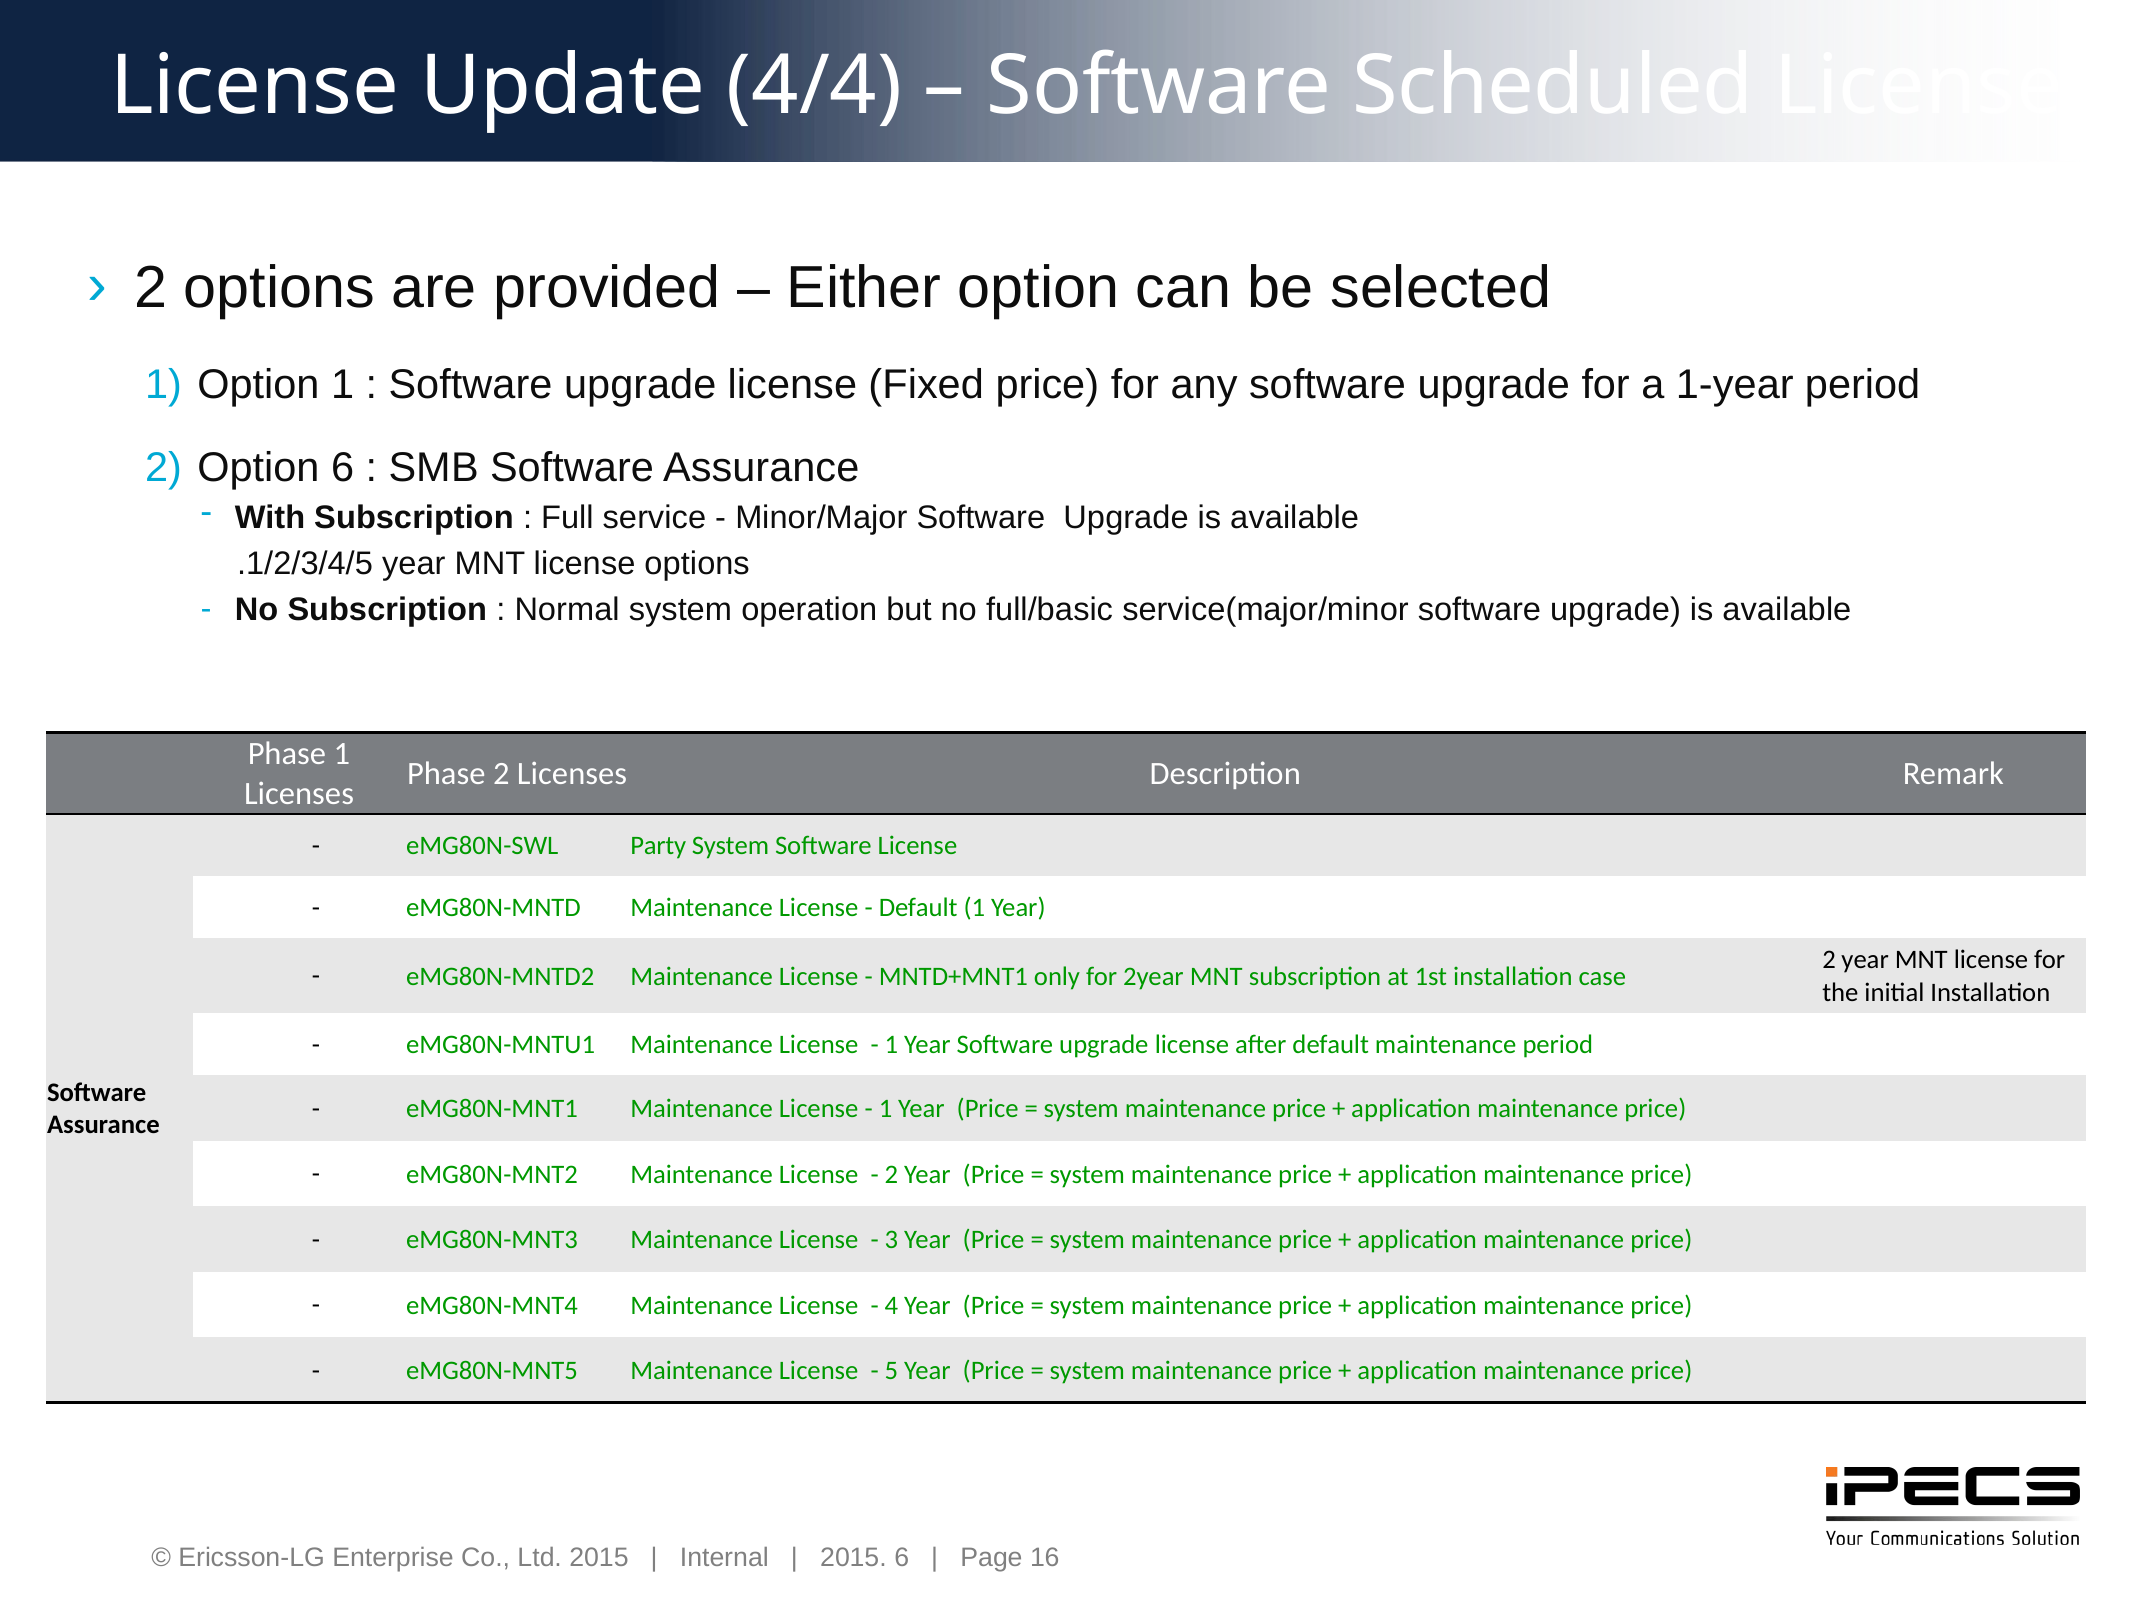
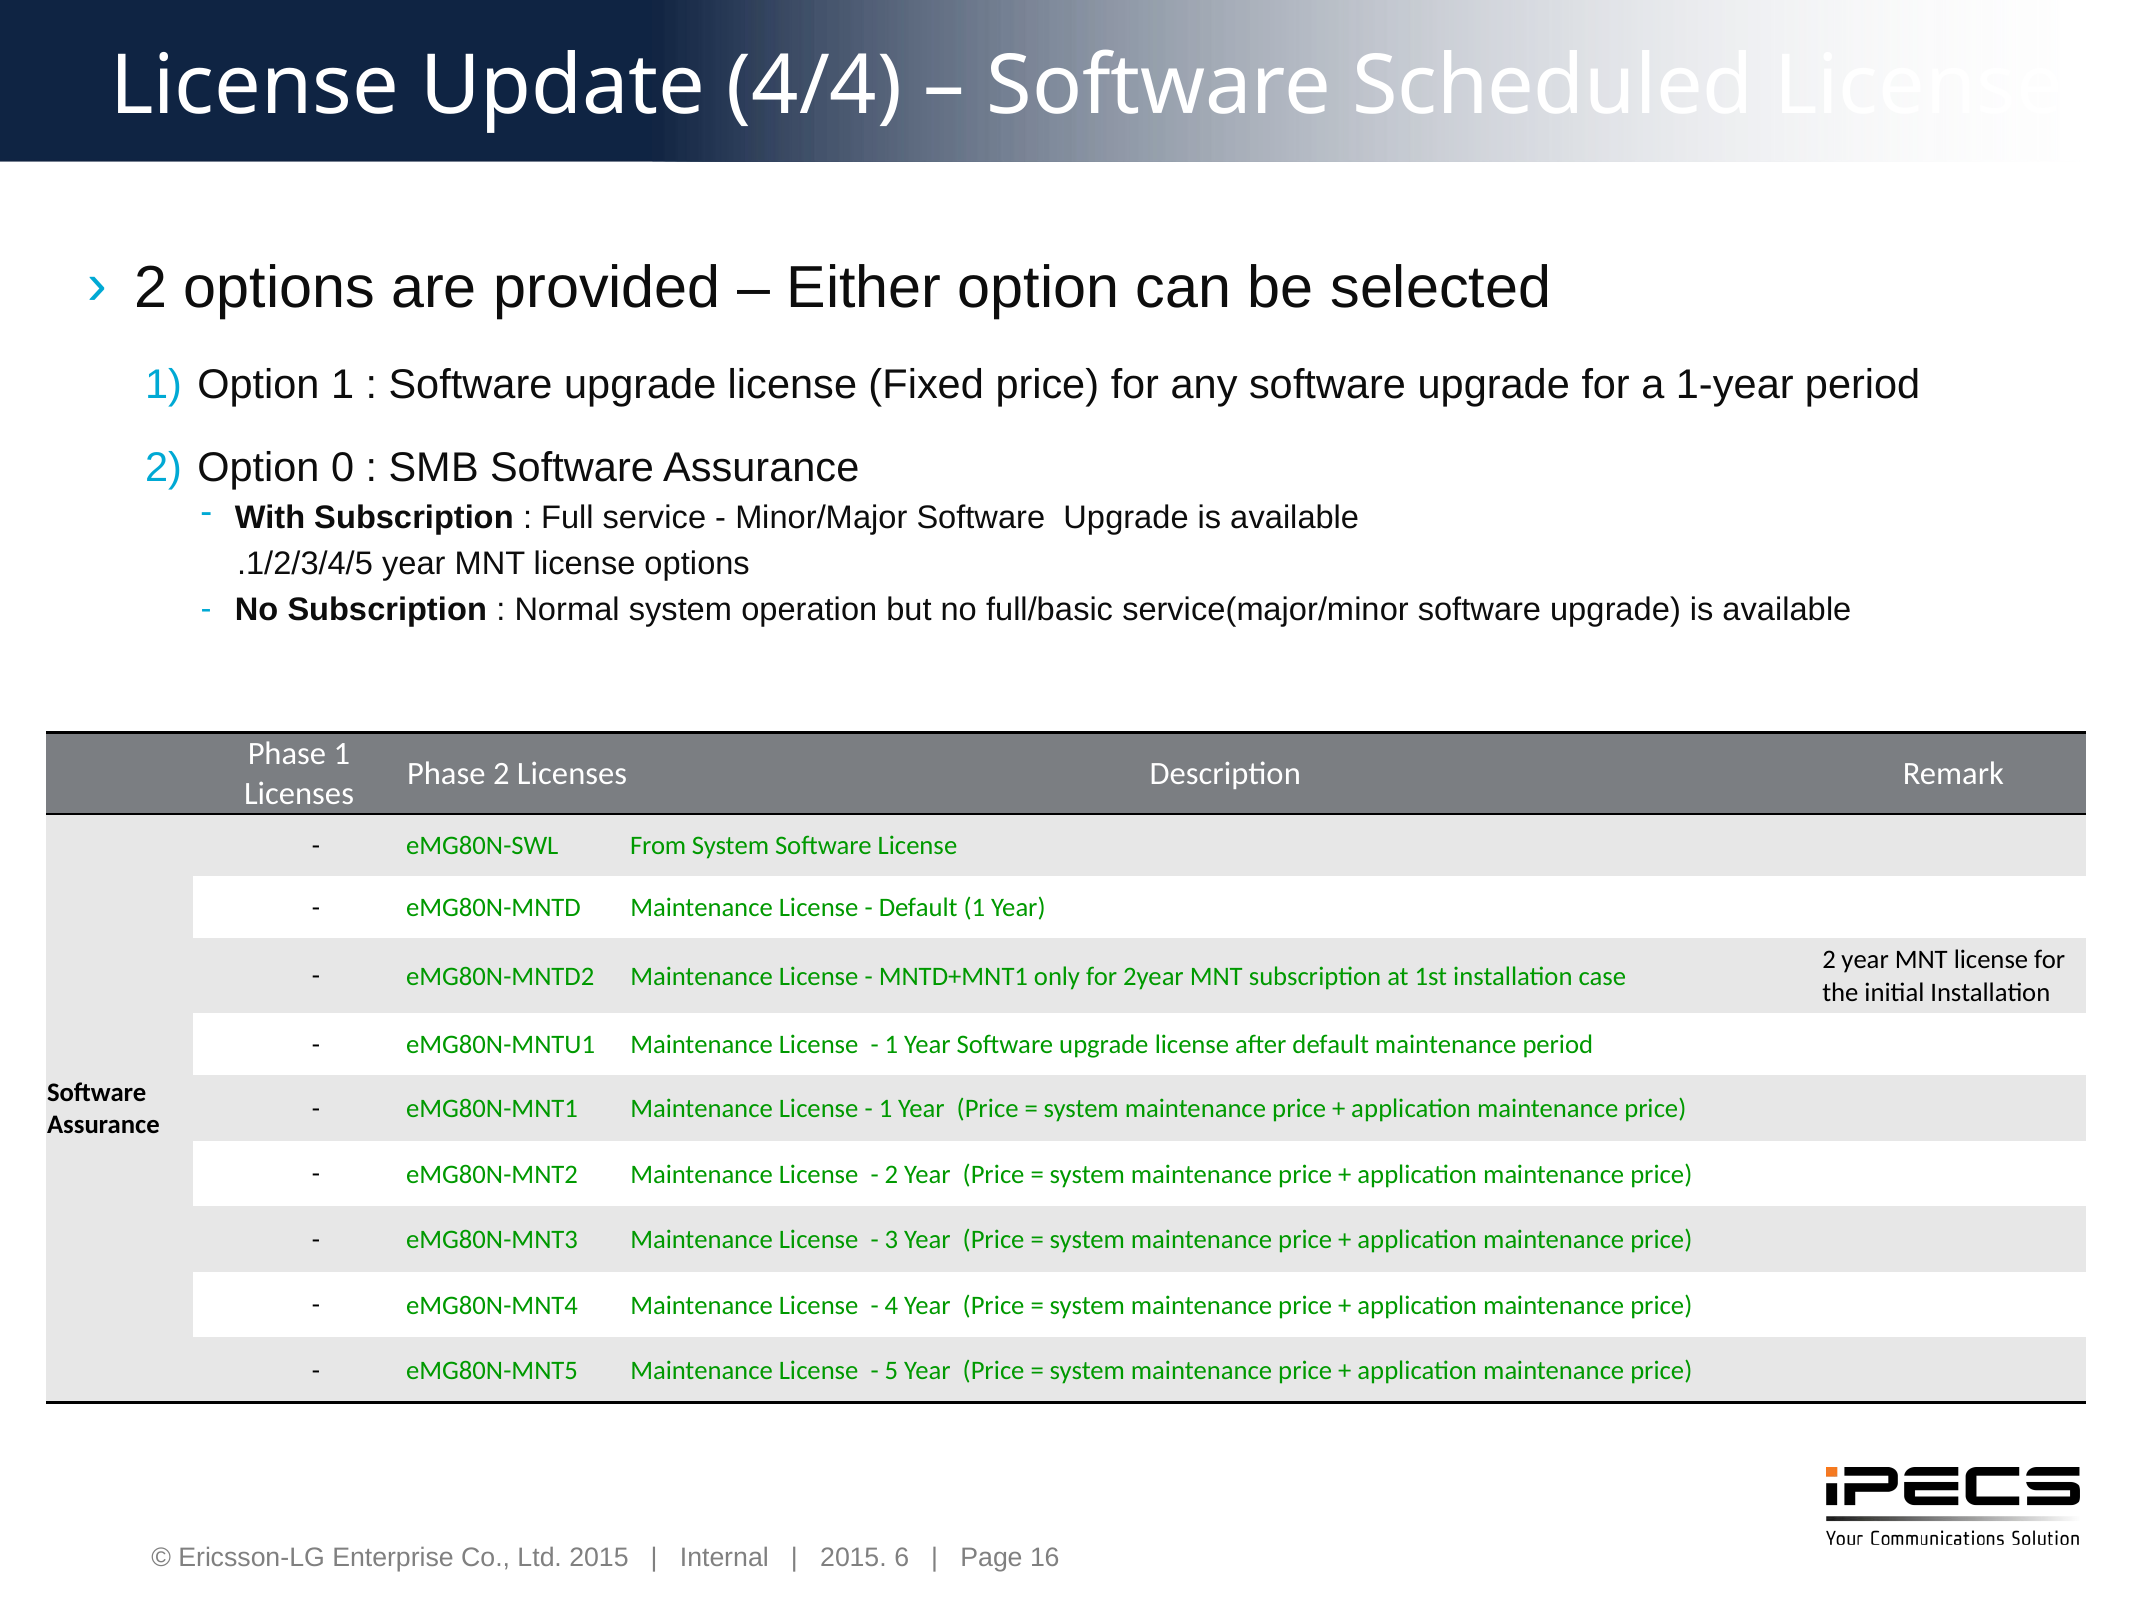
Option 6: 6 -> 0 (343, 468)
Party: Party -> From (658, 846)
